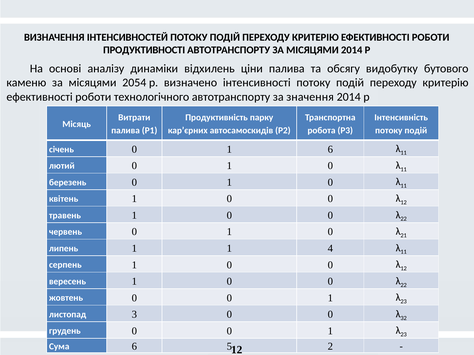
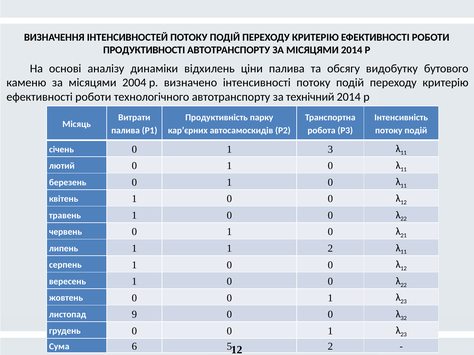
2054: 2054 -> 2004 (134, 83)
значення: значення -> технічний (310, 97)
1 6: 6 -> 3 (330, 150)
1 4: 4 -> 2 (330, 249)
3: 3 -> 9 (134, 315)
